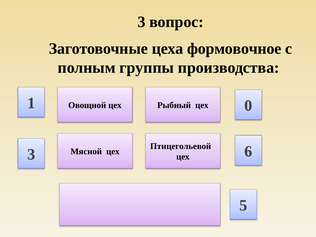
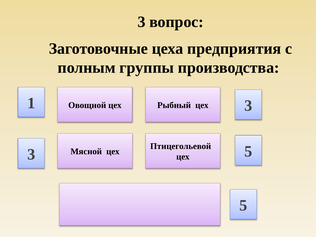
формовочное: формовочное -> предприятия (234, 49)
1 0: 0 -> 3 (248, 106)
3 6: 6 -> 5 (248, 151)
